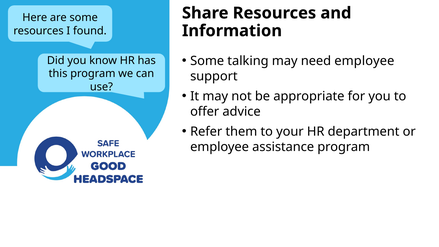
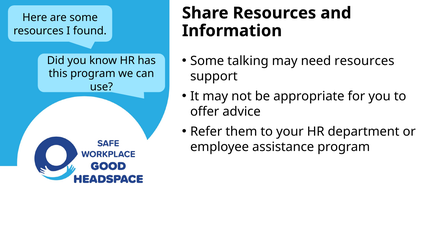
need employee: employee -> resources (364, 61)
